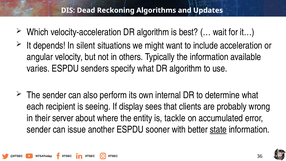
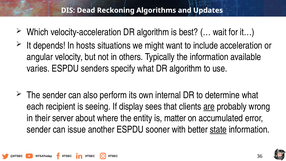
silent: silent -> hosts (86, 46)
are underline: none -> present (209, 107)
tackle: tackle -> matter (175, 118)
